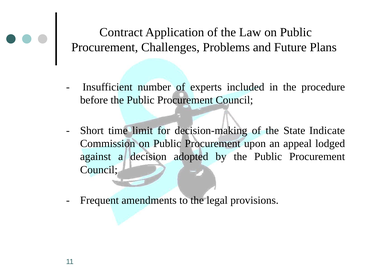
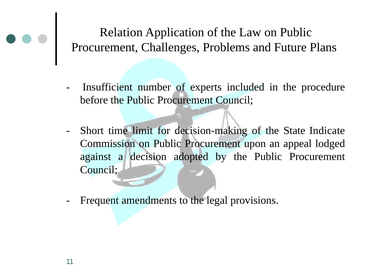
Contract: Contract -> Relation (121, 32)
